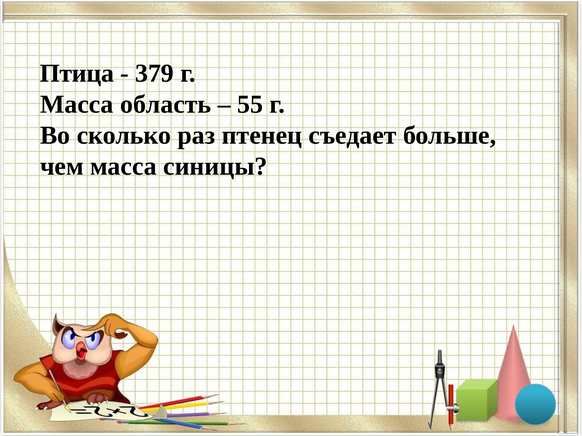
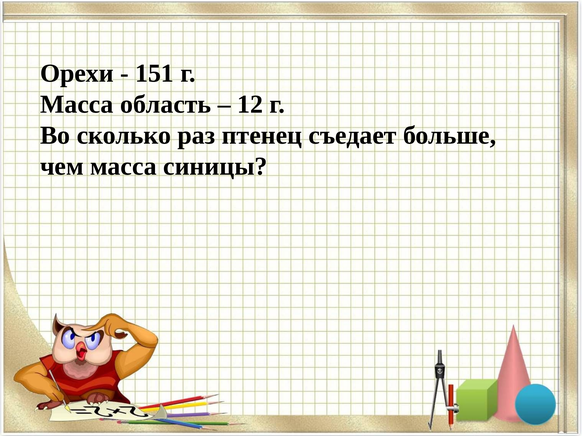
Птица: Птица -> Орехи (77, 73)
379: 379 -> 151 (154, 73)
55: 55 -> 12 (250, 104)
